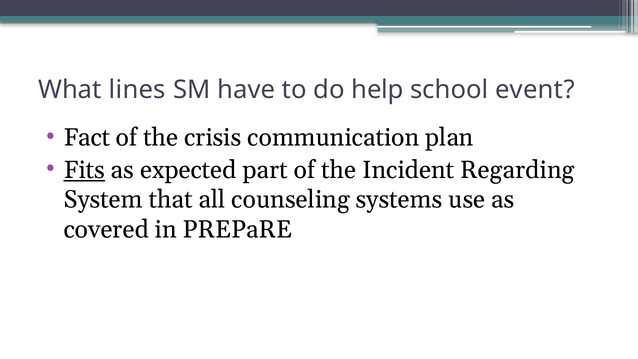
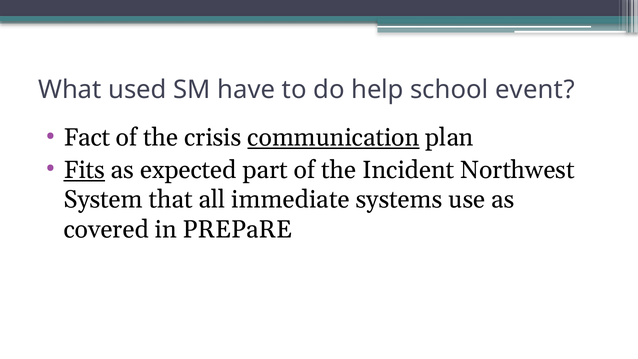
lines: lines -> used (137, 90)
communication underline: none -> present (333, 137)
Regarding: Regarding -> Northwest (517, 170)
counseling: counseling -> immediate (290, 200)
